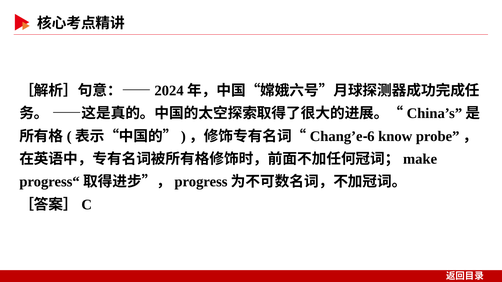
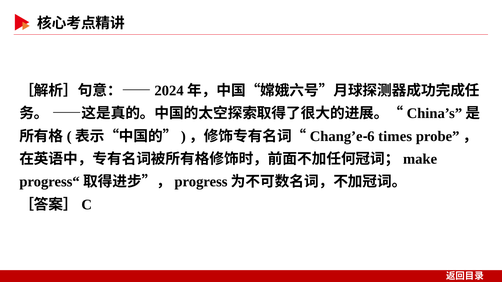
know: know -> times (395, 136)
